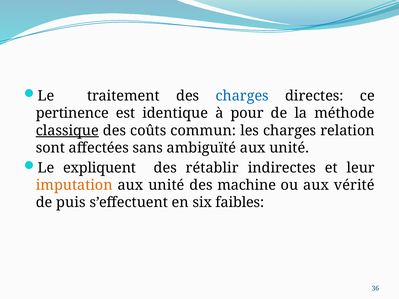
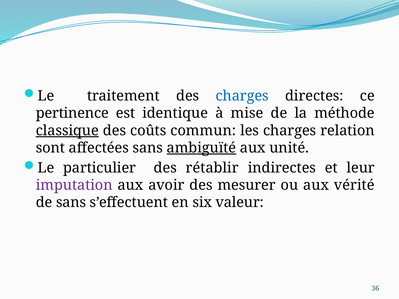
pour: pour -> mise (247, 113)
ambiguïté underline: none -> present (201, 148)
expliquent: expliquent -> particulier (100, 168)
imputation colour: orange -> purple (74, 185)
unité: unité -> avoir (166, 185)
machine: machine -> mesurer (247, 185)
de puis: puis -> sans (71, 203)
faibles: faibles -> valeur (240, 203)
